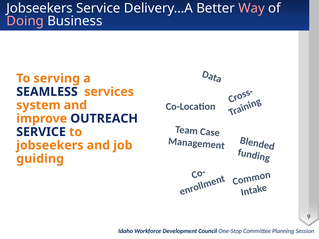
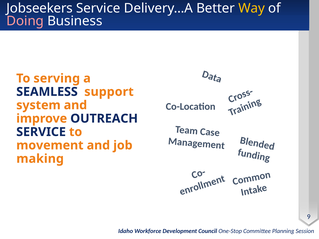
Way colour: pink -> yellow (252, 8)
services: services -> support (109, 92)
jobseekers: jobseekers -> movement (50, 145)
guiding: guiding -> making (40, 159)
